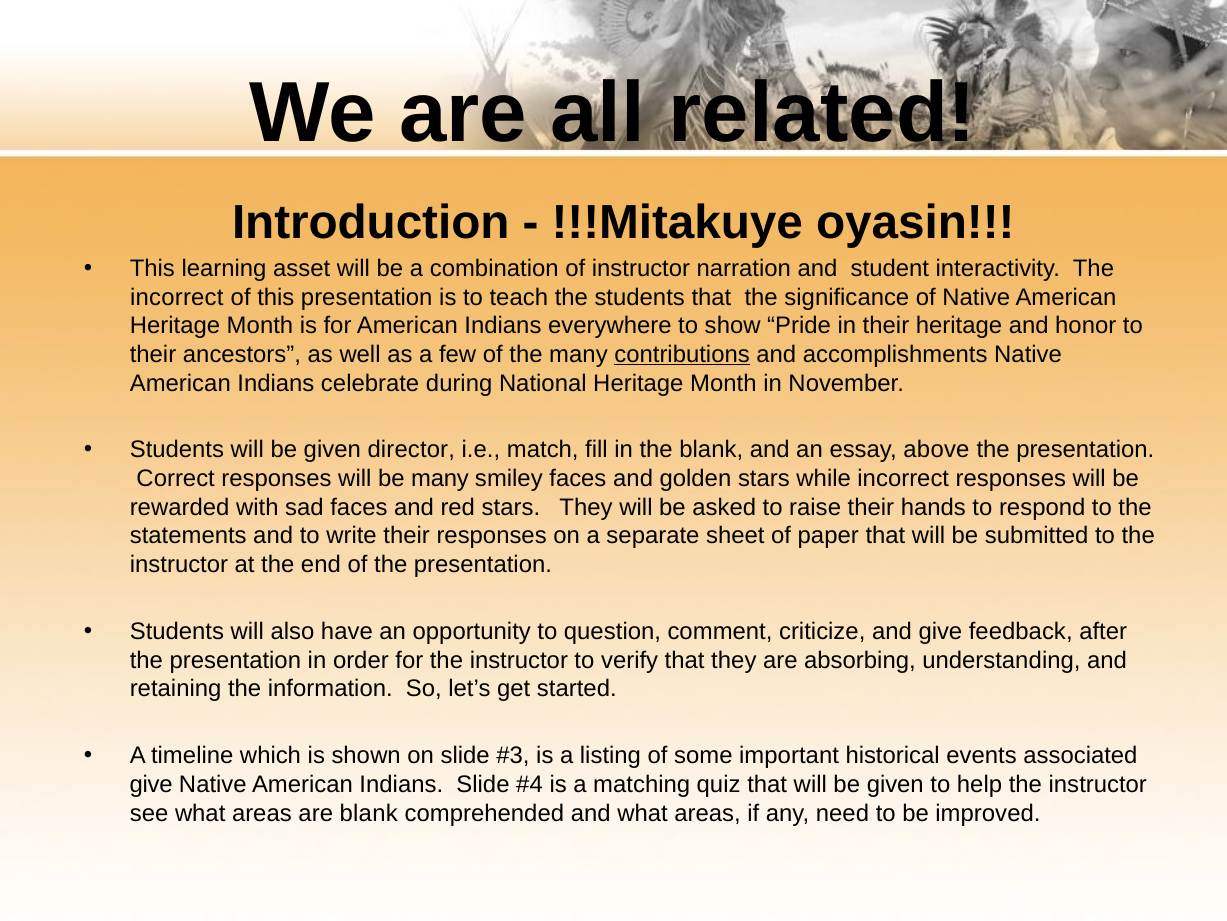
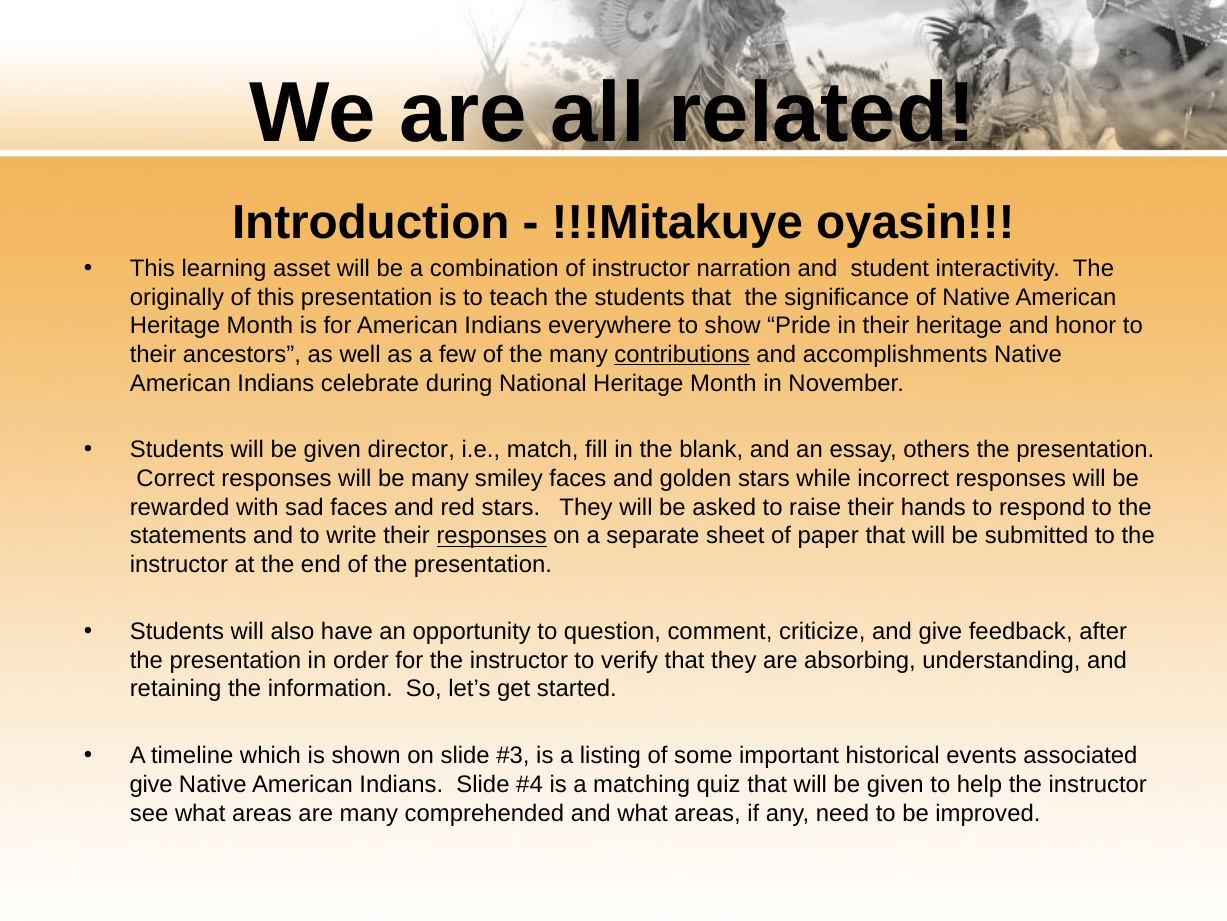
incorrect: incorrect -> originally (177, 297)
above: above -> others (937, 450)
responses underline: none -> present (492, 536)
are blank: blank -> many (369, 813)
